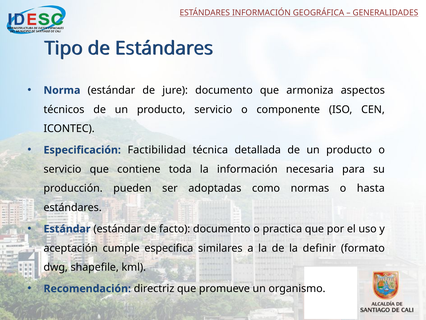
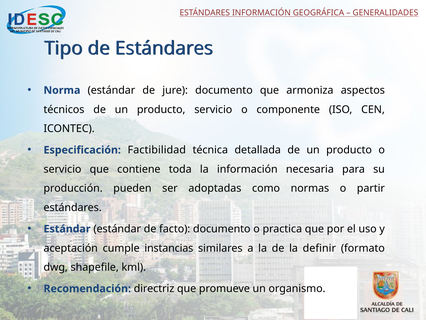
hasta: hasta -> partir (371, 188)
especifica: especifica -> instancias (169, 248)
